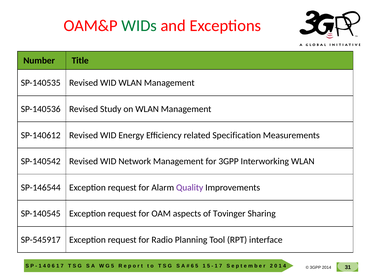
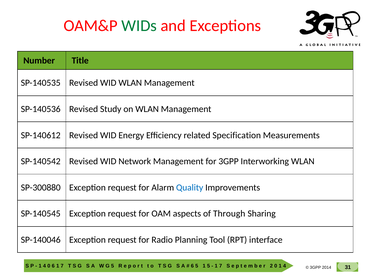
SP-146544: SP-146544 -> SP-300880 (41, 187)
Quality colour: purple -> blue (190, 187)
Tovinger: Tovinger -> Through (229, 213)
SP-545917: SP-545917 -> SP-140046 (41, 239)
